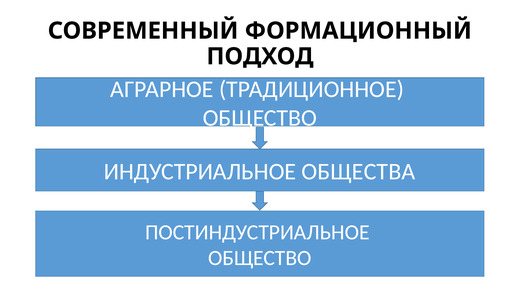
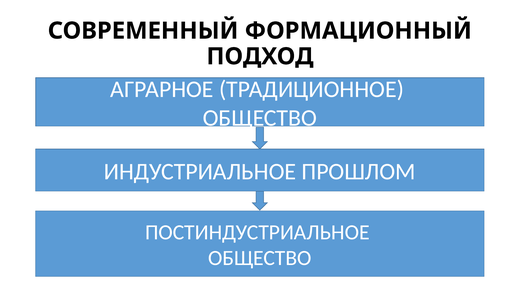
ОБЩЕСТВА: ОБЩЕСТВА -> ПРОШЛОМ (359, 172)
